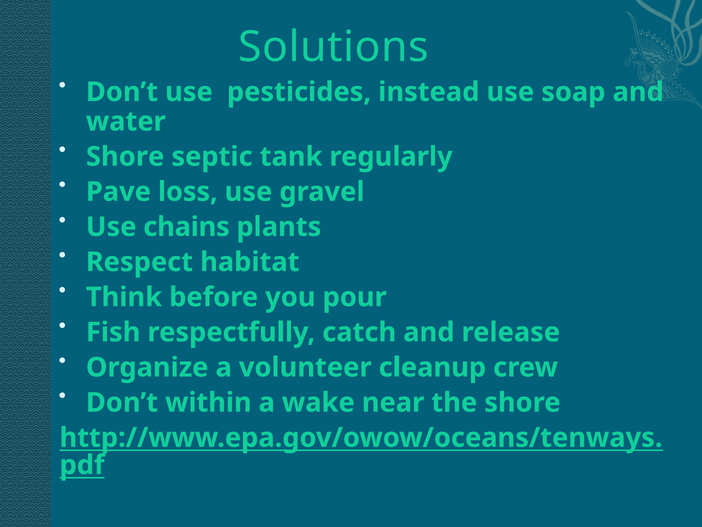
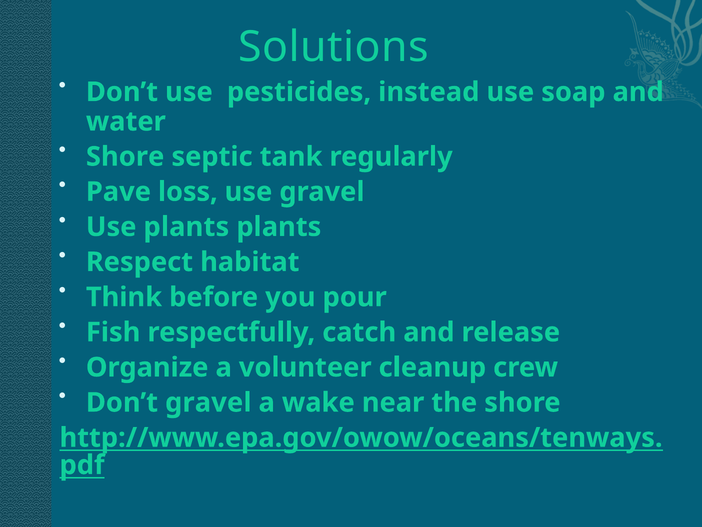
Use chains: chains -> plants (186, 227)
Don’t within: within -> gravel (208, 402)
